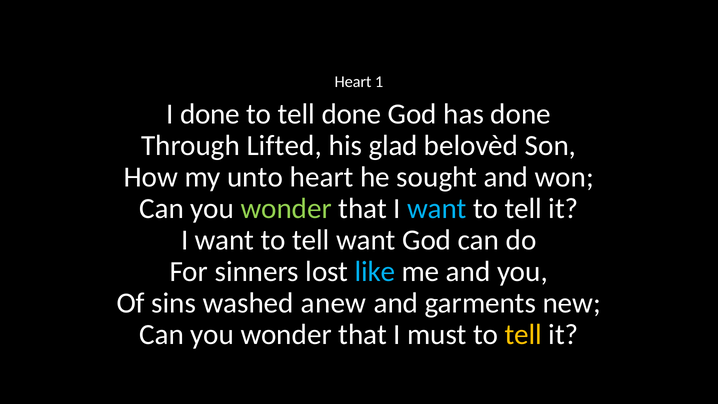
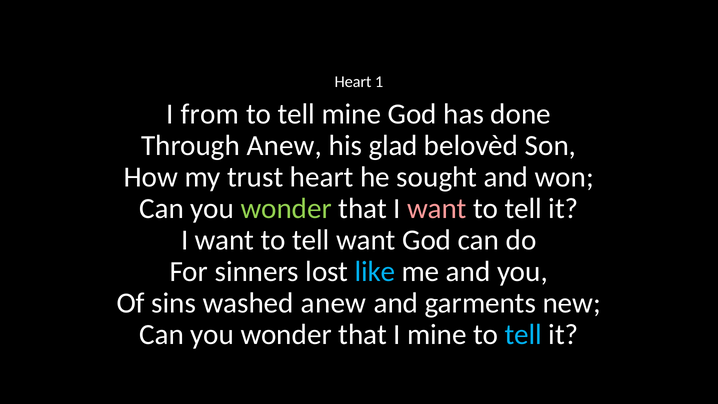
I done: done -> from (210, 114)
tell done: done -> mine (351, 114)
Through Lifted: Lifted -> Anew (284, 146)
unto: unto -> trust (255, 177)
want colour: light blue -> pink (437, 209)
I must: must -> mine (437, 335)
tell colour: yellow -> light blue (523, 335)
